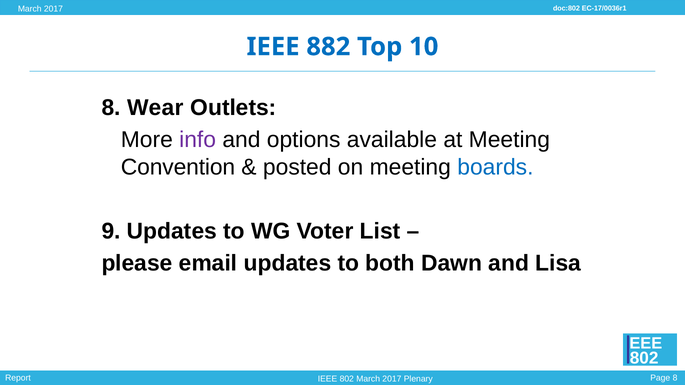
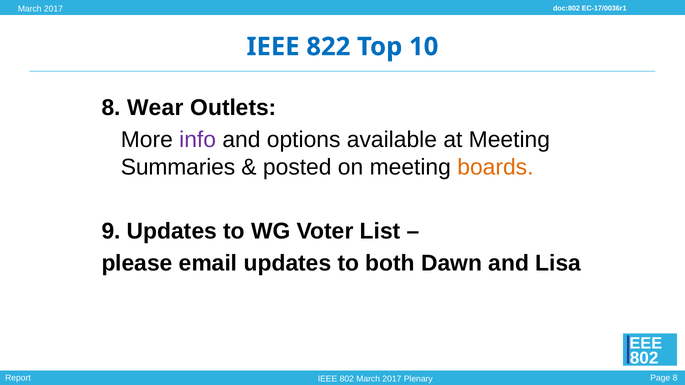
882: 882 -> 822 (328, 47)
Convention: Convention -> Summaries (178, 167)
boards colour: blue -> orange (495, 167)
